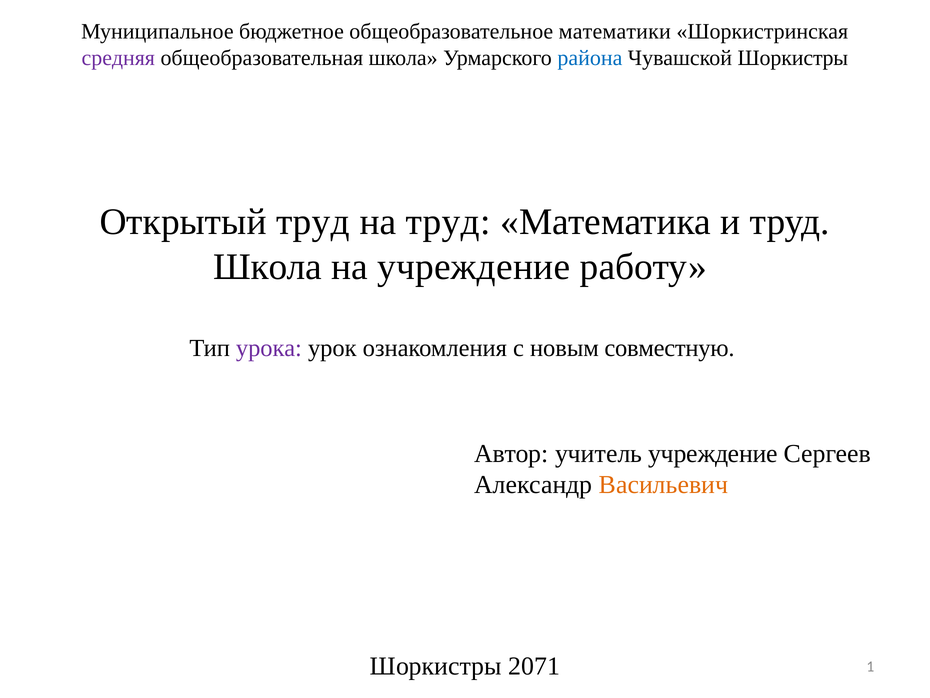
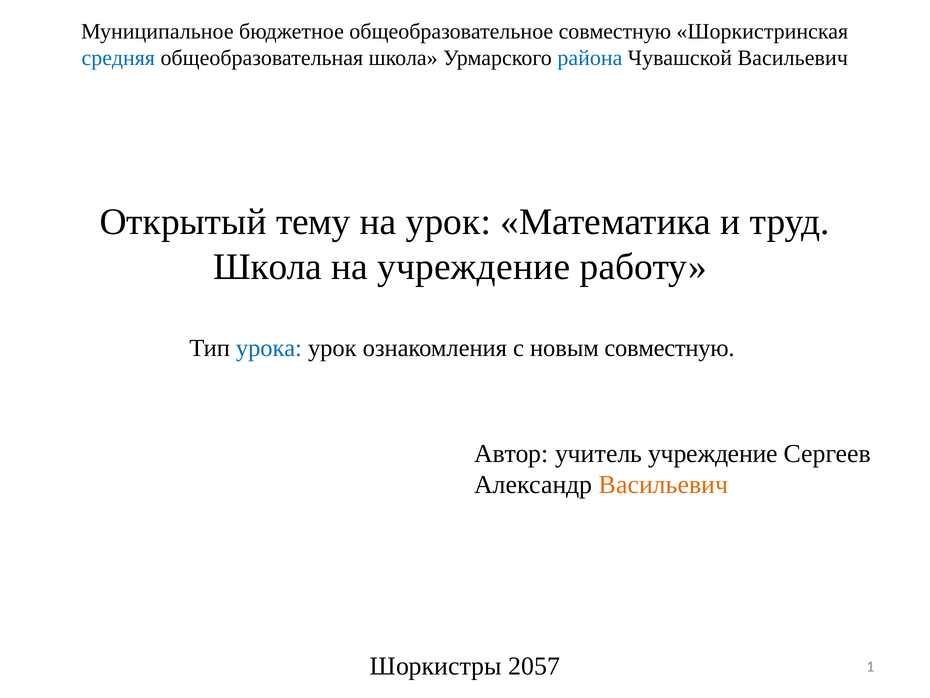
общеобразовательное математики: математики -> совместную (615, 32)
средняя colour: purple -> blue (118, 58)
Чувашской Шоркистры: Шоркистры -> Васильевич (793, 58)
Открытый труд: труд -> тему (313, 222)
на труд: труд -> урок (448, 222)
урока colour: purple -> blue (269, 348)
2071: 2071 -> 2057 (534, 666)
